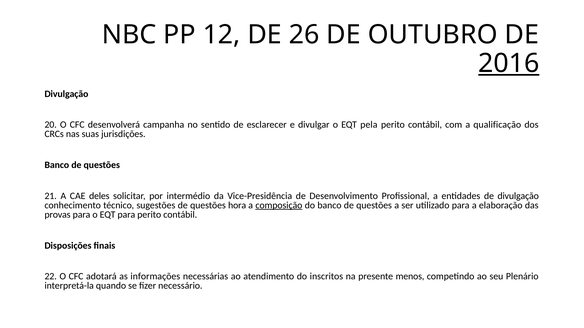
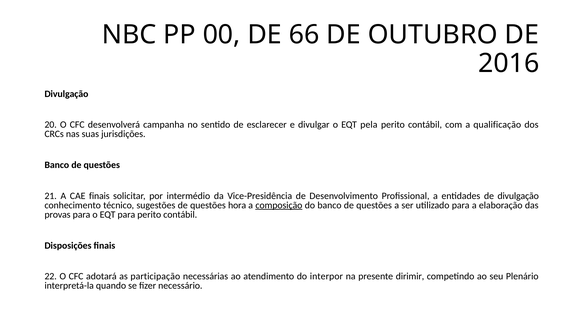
12: 12 -> 00 (222, 35)
26: 26 -> 66 (304, 35)
2016 underline: present -> none (509, 64)
CAE deles: deles -> finais (99, 196)
informações: informações -> participação (155, 277)
inscritos: inscritos -> interpor (326, 277)
menos: menos -> dirimir (410, 277)
